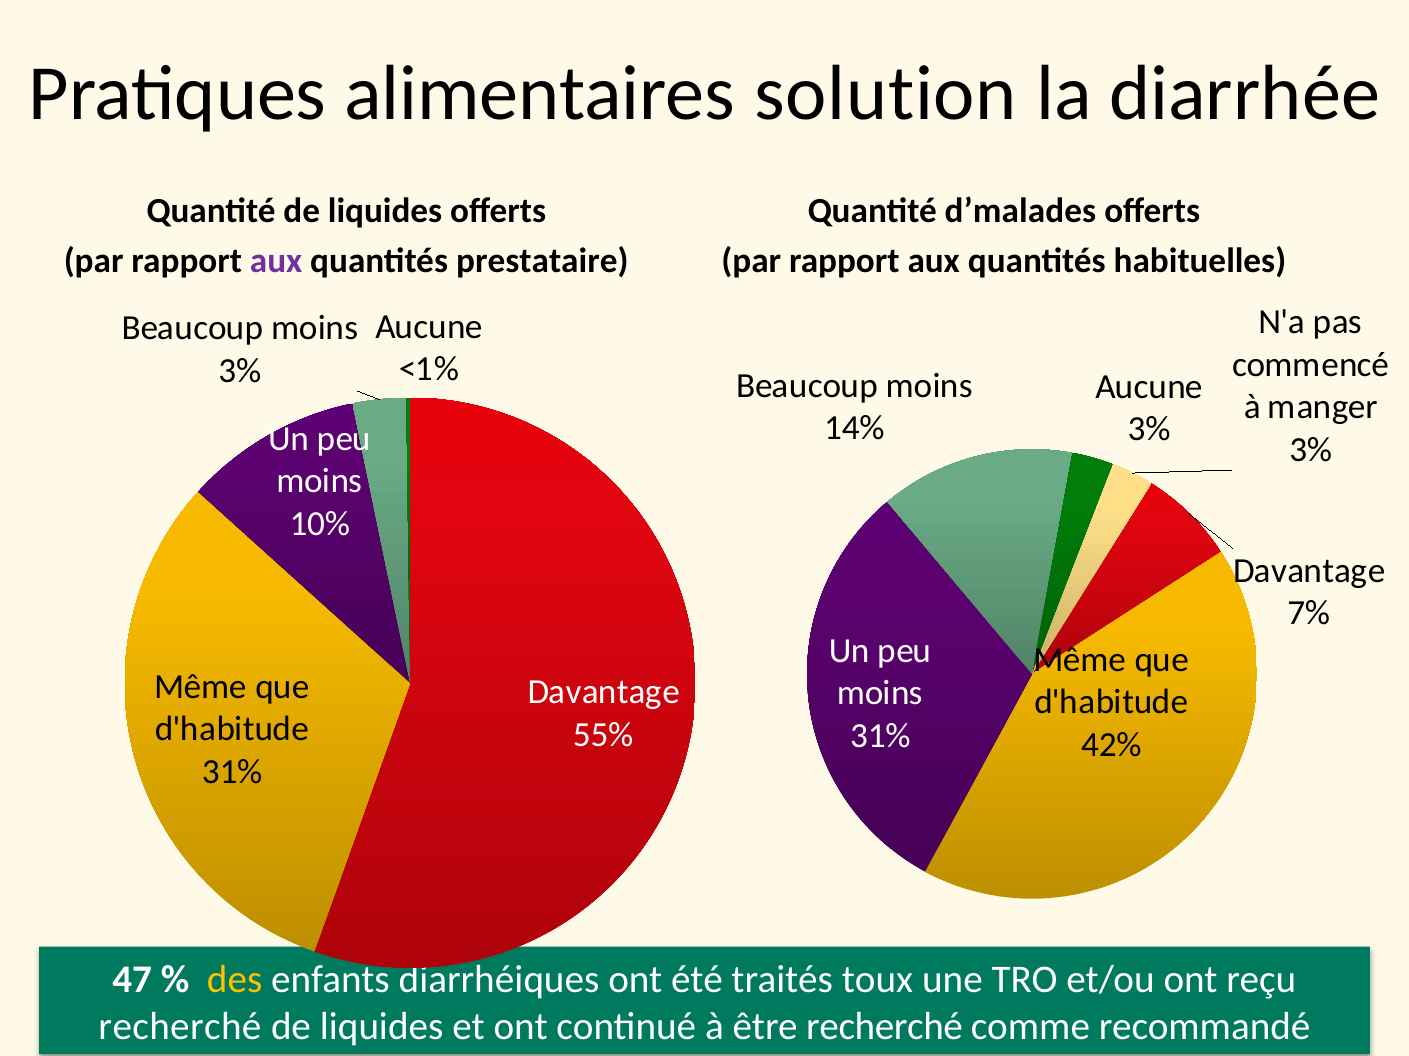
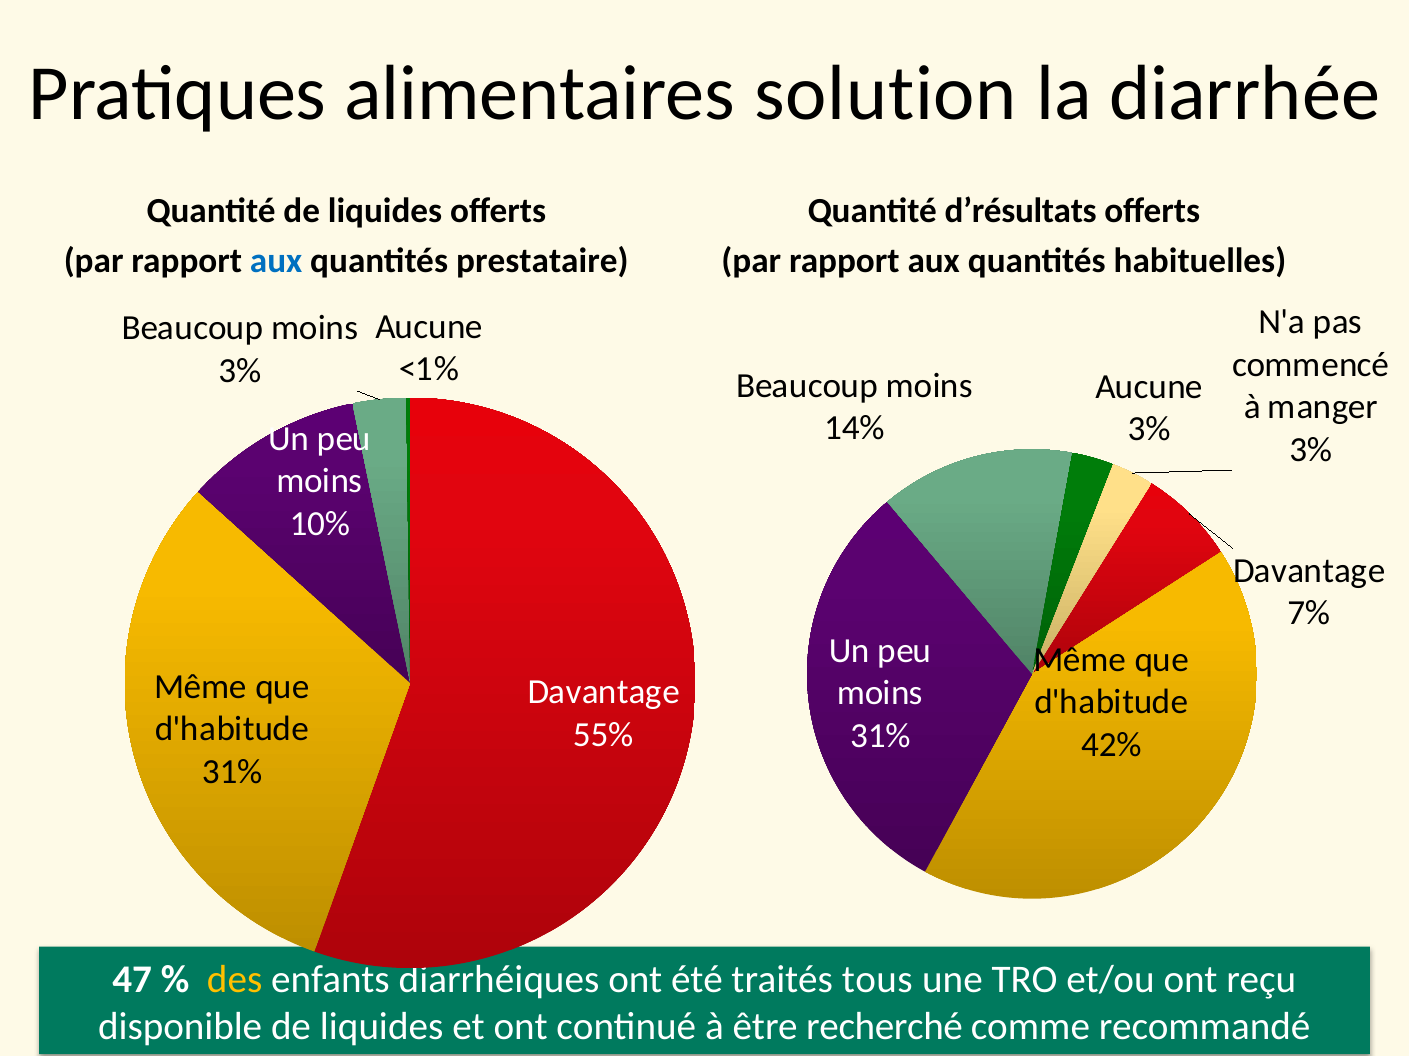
d’malades: d’malades -> d’résultats (1021, 211)
aux colour: purple -> blue (276, 261)
toux: toux -> tous (877, 980)
recherché: recherché -> disponible (180, 1027)
